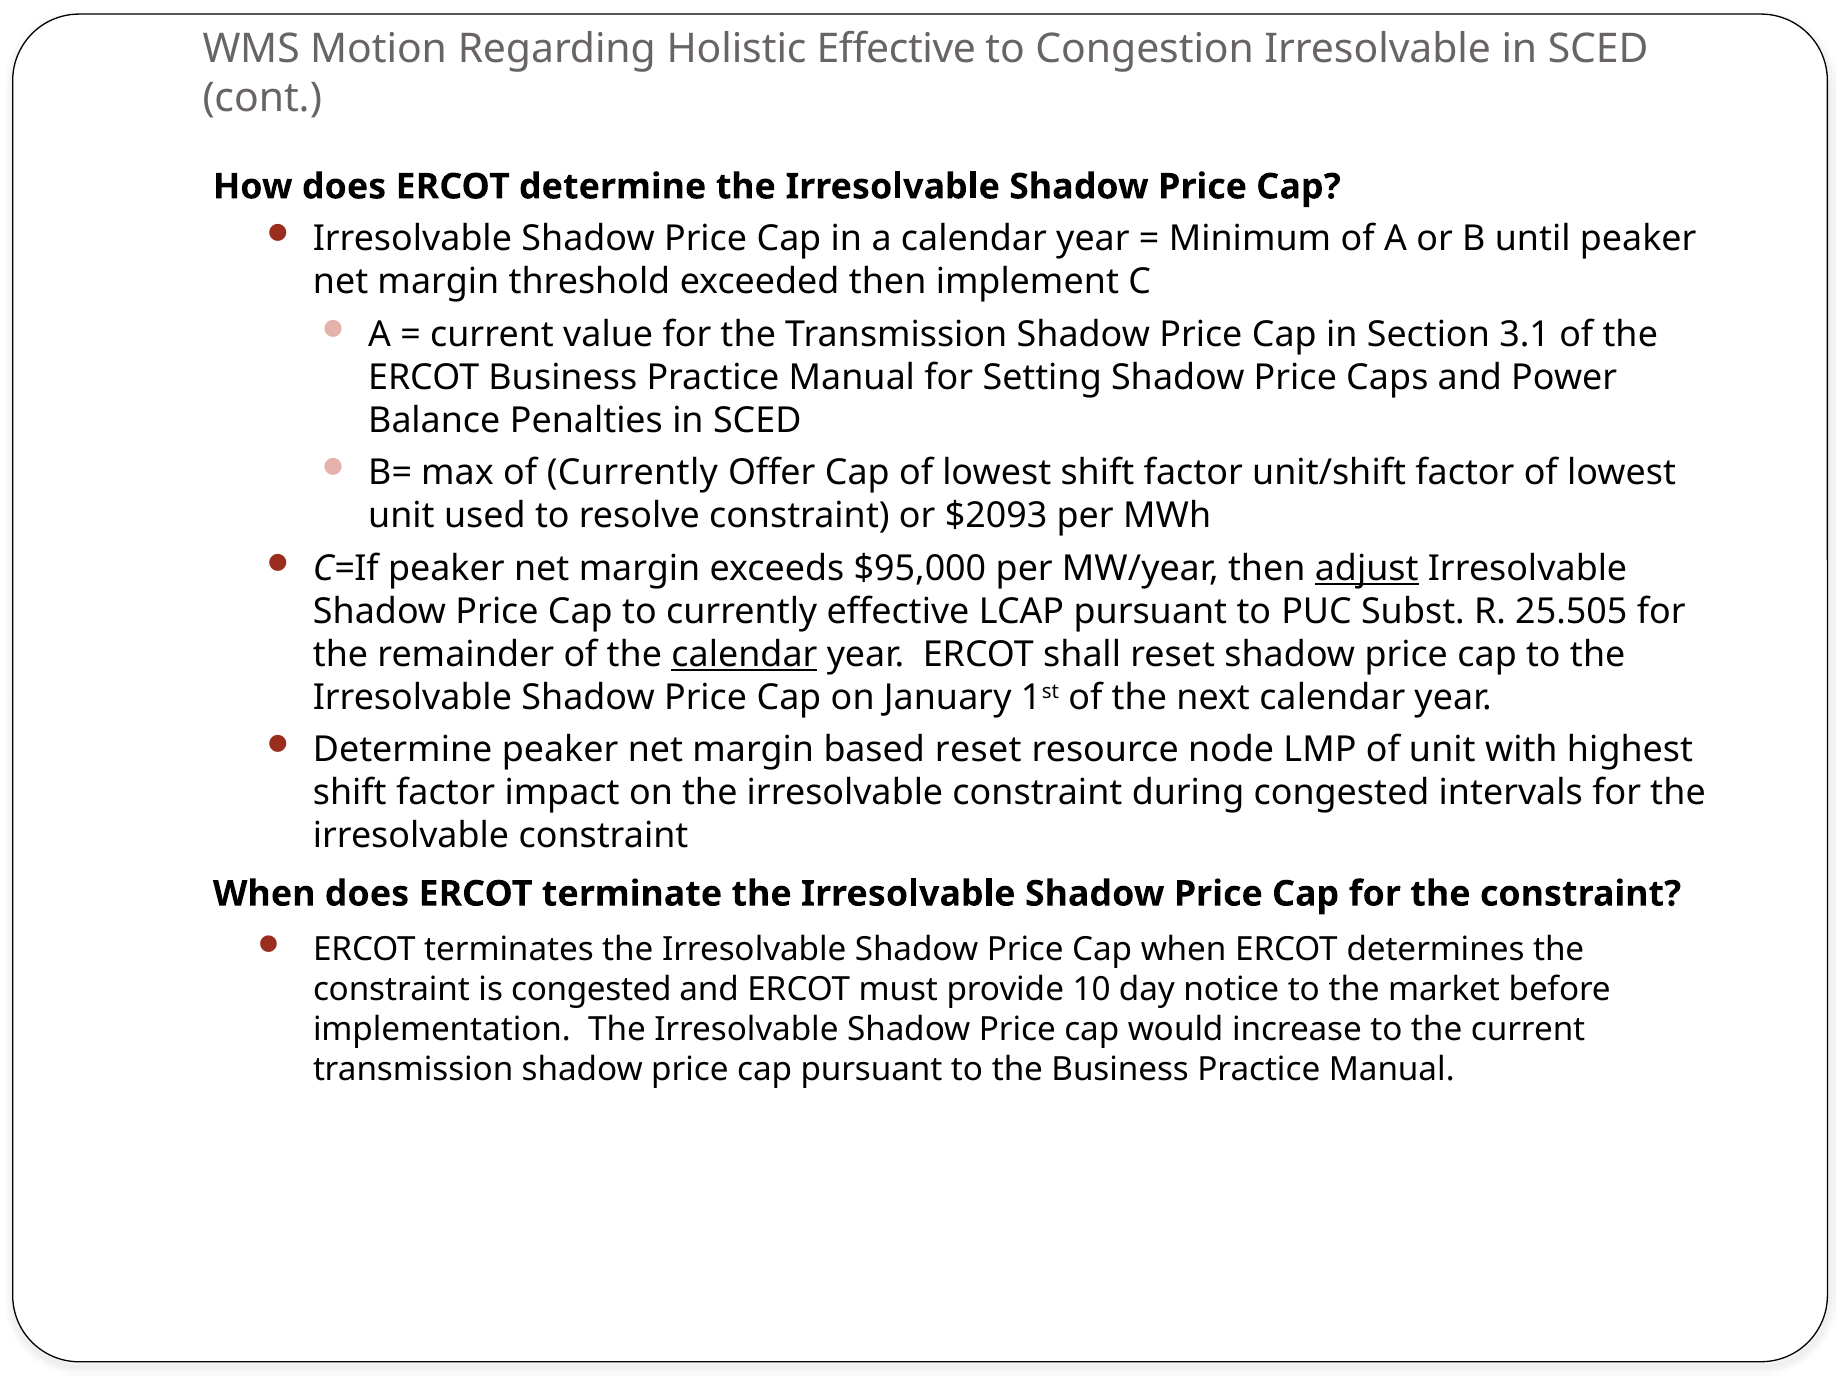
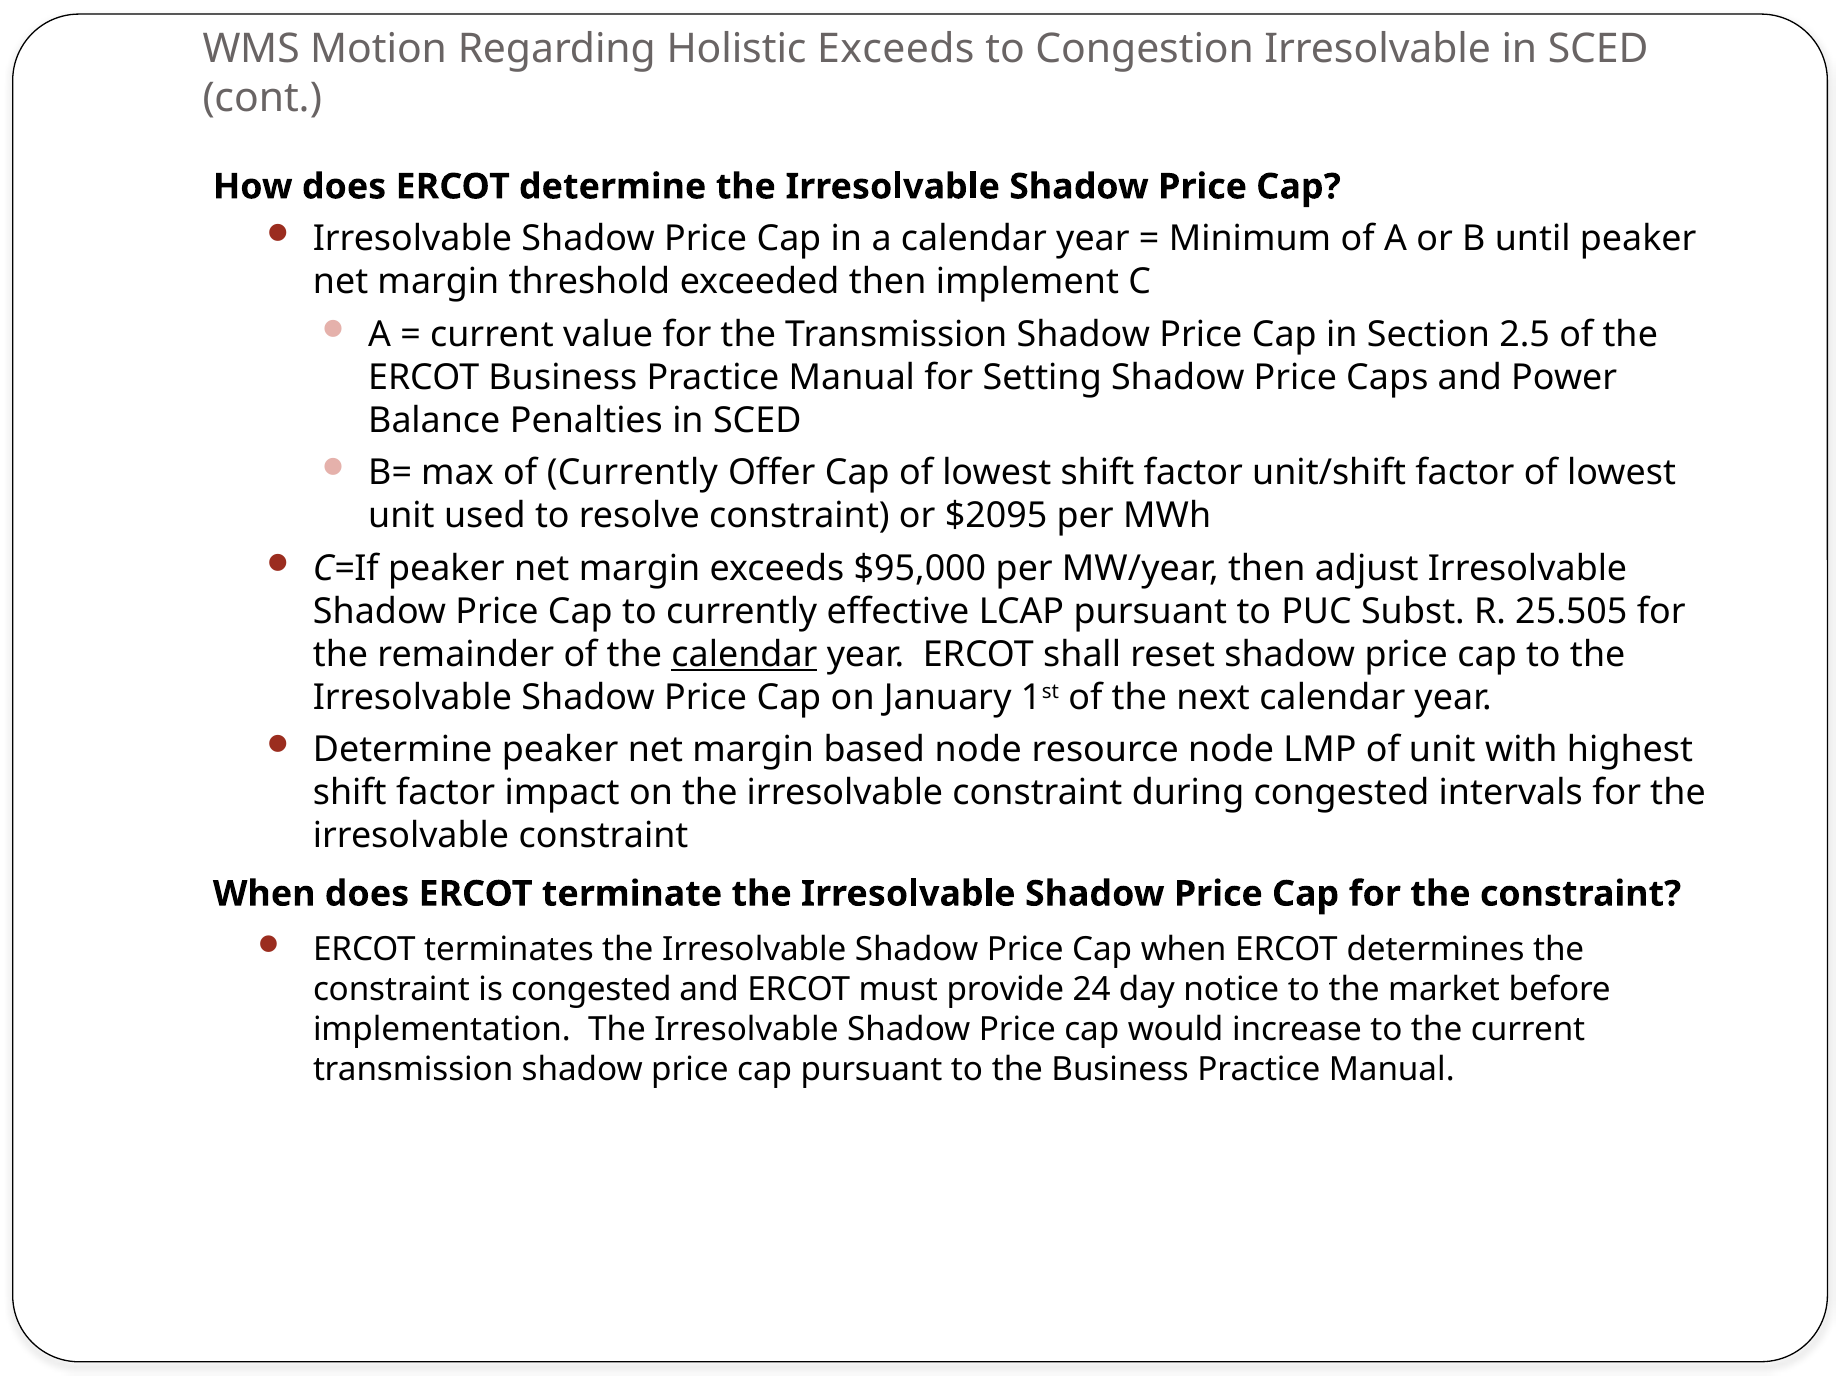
Holistic Effective: Effective -> Exceeds (896, 49)
3.1: 3.1 -> 2.5 (1525, 335)
$2093: $2093 -> $2095 (996, 516)
adjust underline: present -> none (1367, 568)
based reset: reset -> node (978, 750)
10: 10 -> 24 (1092, 990)
